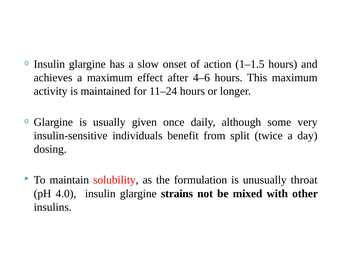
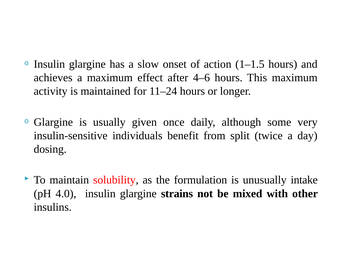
throat: throat -> intake (304, 180)
